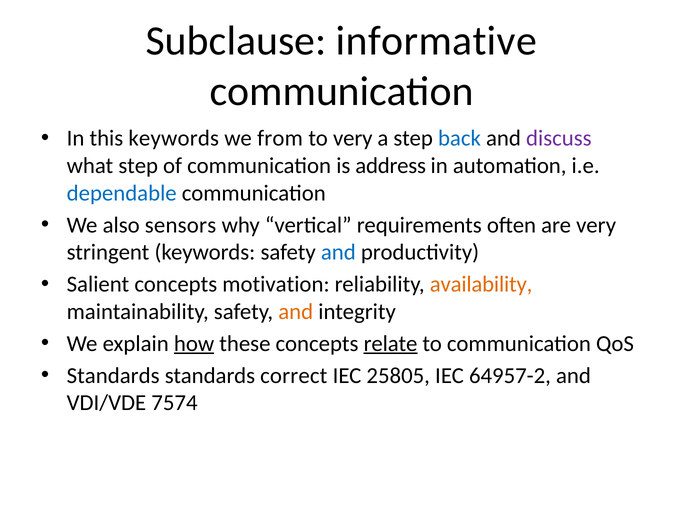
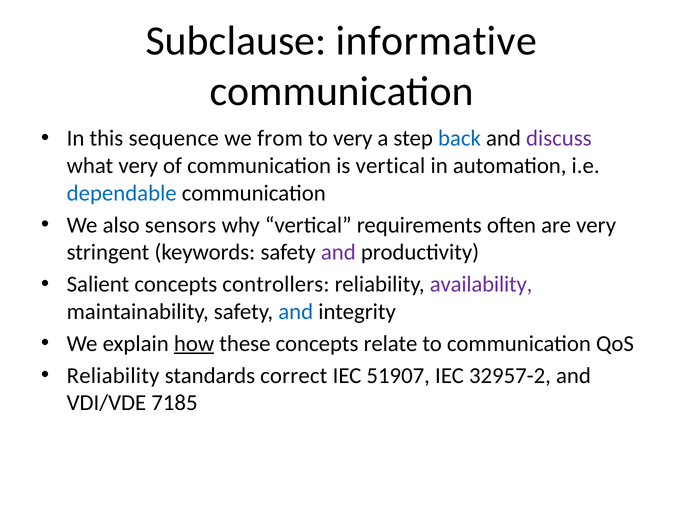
this keywords: keywords -> sequence (174, 138)
what step: step -> very (138, 166)
is address: address -> vertical (390, 166)
and colour: blue -> purple (338, 252)
motivation: motivation -> controllers (276, 284)
availability colour: orange -> purple (481, 284)
and colour: orange -> blue (296, 312)
relate underline: present -> none (391, 344)
Standards: Standards -> Reliability (113, 375)
25805: 25805 -> 51907 (398, 375)
64957-2: 64957-2 -> 32957-2 (510, 375)
7574: 7574 -> 7185 (174, 403)
